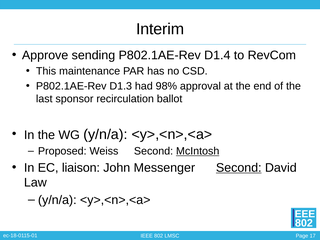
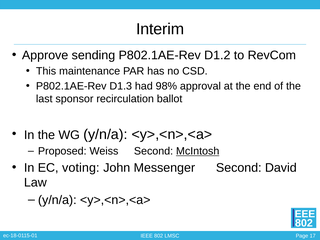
D1.4: D1.4 -> D1.2 (217, 55)
liaison: liaison -> voting (81, 168)
Second underline: present -> none (239, 168)
